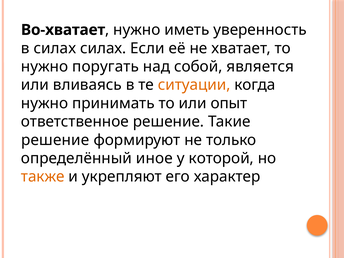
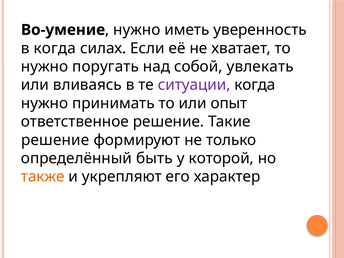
Во-хватает: Во-хватает -> Во-умение (63, 30)
в силах: силах -> когда (55, 48)
является: является -> увлекать (260, 67)
ситуации colour: orange -> purple (194, 85)
иное: иное -> быть (154, 158)
